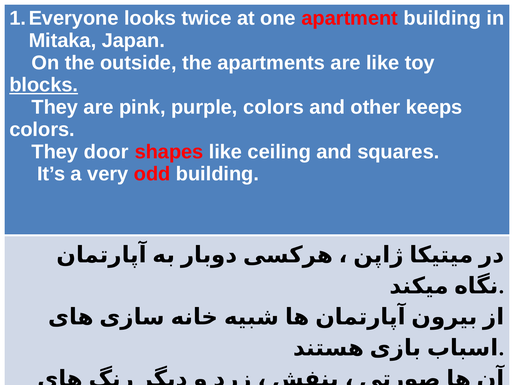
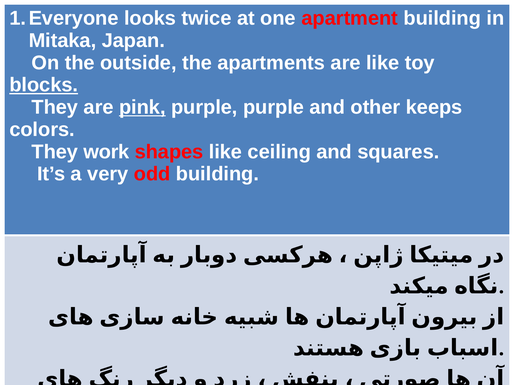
pink underline: none -> present (142, 107)
purple colors: colors -> purple (274, 107)
door: door -> work (106, 152)
